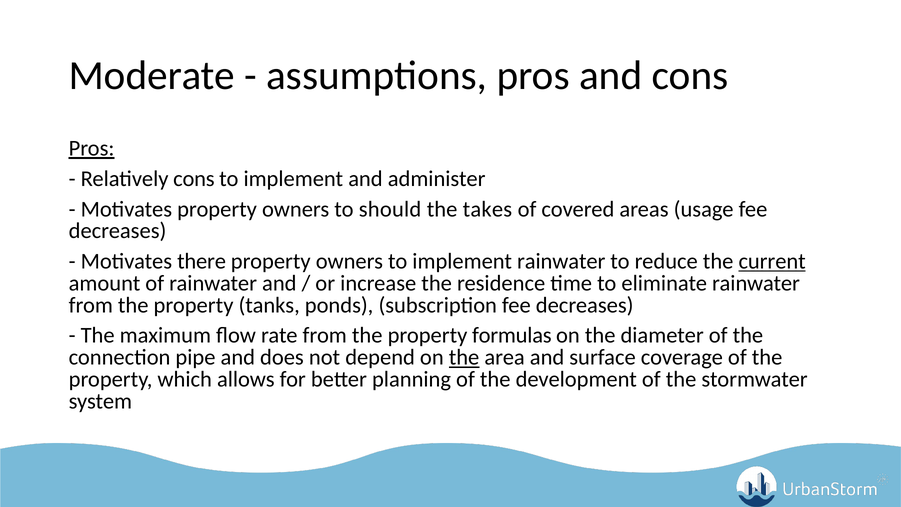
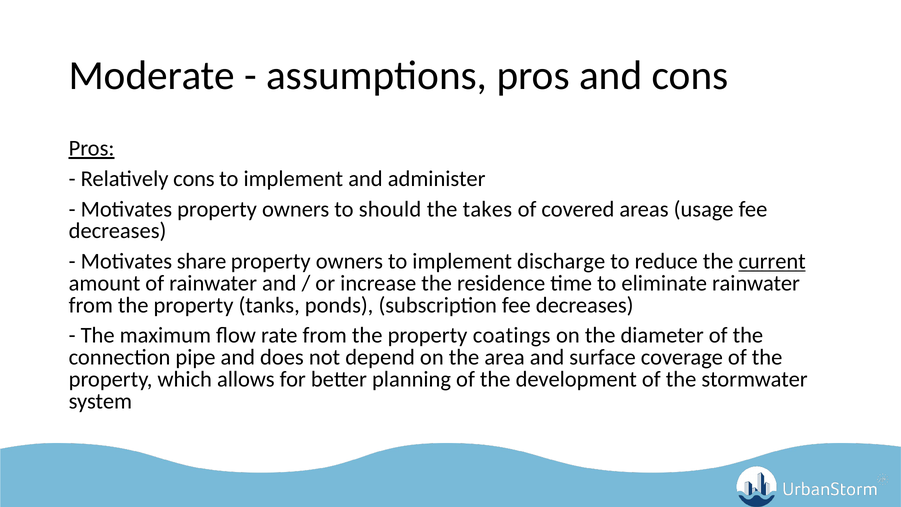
there: there -> share (202, 261)
implement rainwater: rainwater -> discharge (561, 261)
formulas: formulas -> coatings (512, 335)
the underline: present -> none (464, 357)
